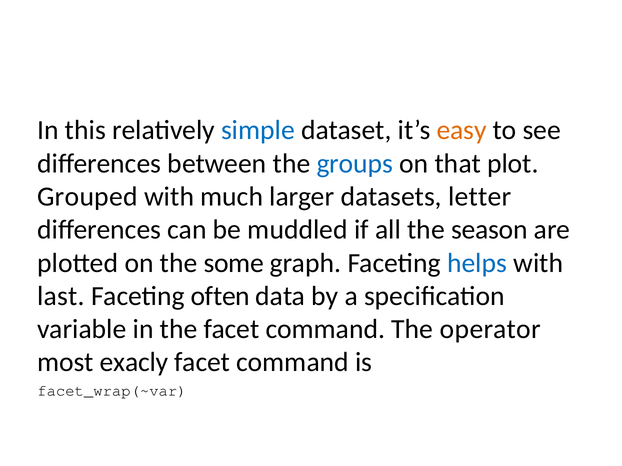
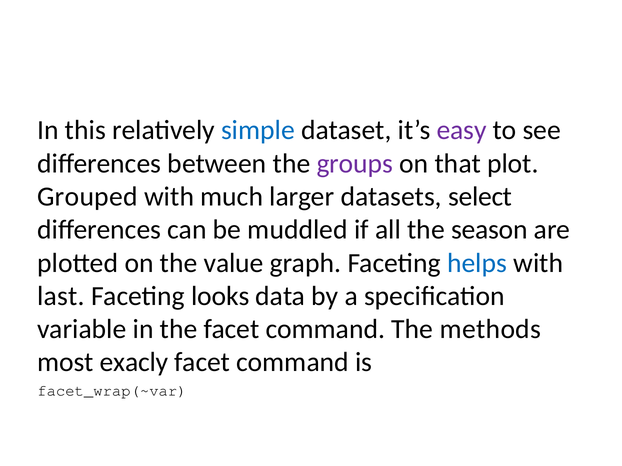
easy colour: orange -> purple (462, 130)
groups colour: blue -> purple (355, 164)
letter: letter -> select (480, 197)
some: some -> value (234, 263)
often: often -> looks (220, 296)
operator: operator -> methods (490, 330)
